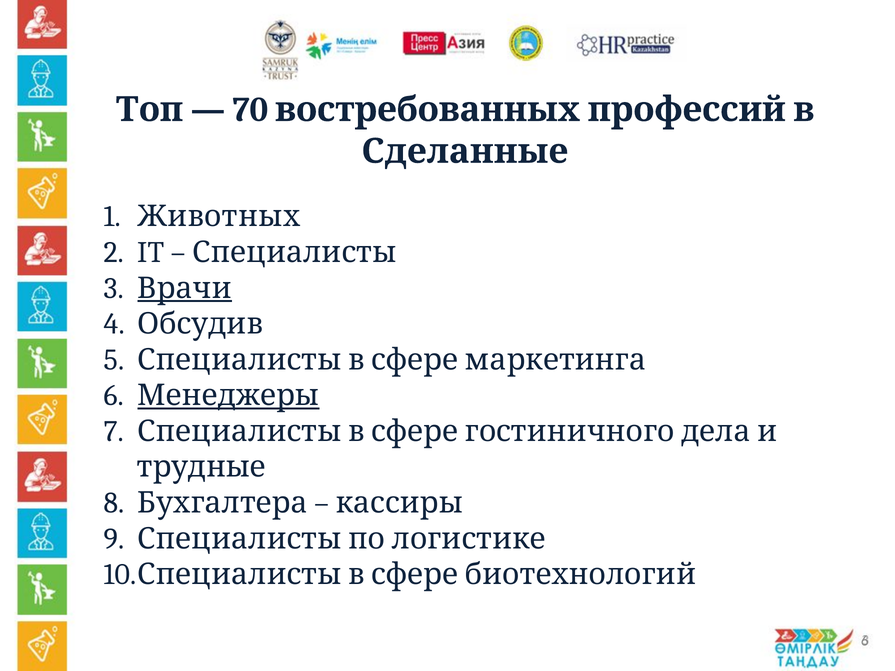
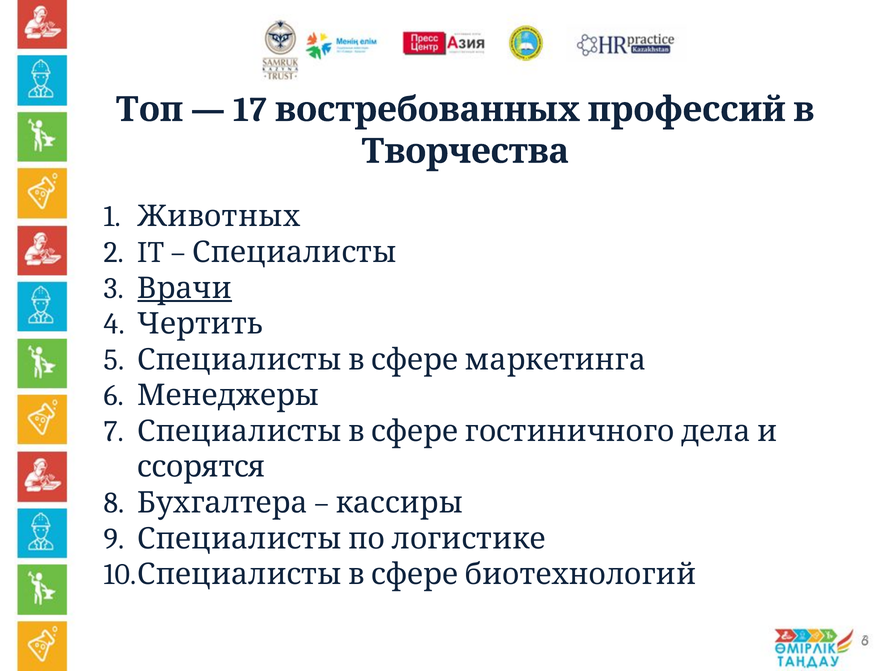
70: 70 -> 17 (250, 110)
Сделанные: Сделанные -> Творчества (465, 151)
Обсудив: Обсудив -> Чертить (200, 324)
Менеджеры underline: present -> none (228, 396)
трудные: трудные -> ссорятся (201, 467)
